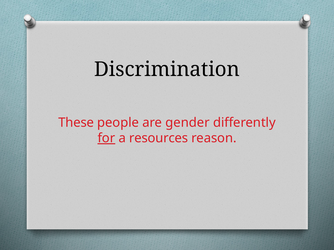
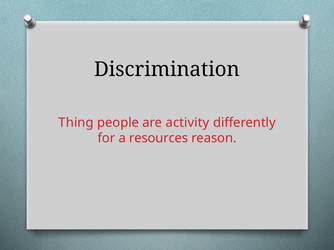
These: These -> Thing (76, 123)
gender: gender -> activity (187, 123)
for underline: present -> none (106, 138)
